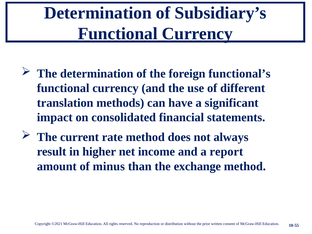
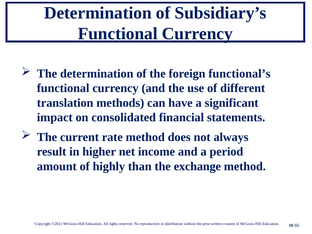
report: report -> period (226, 152)
minus: minus -> highly (109, 166)
